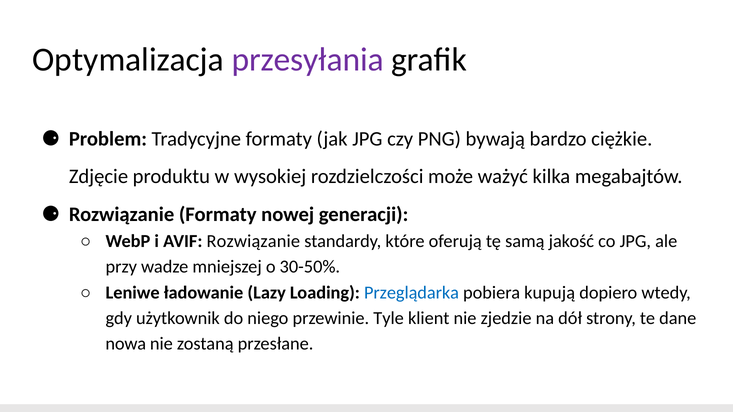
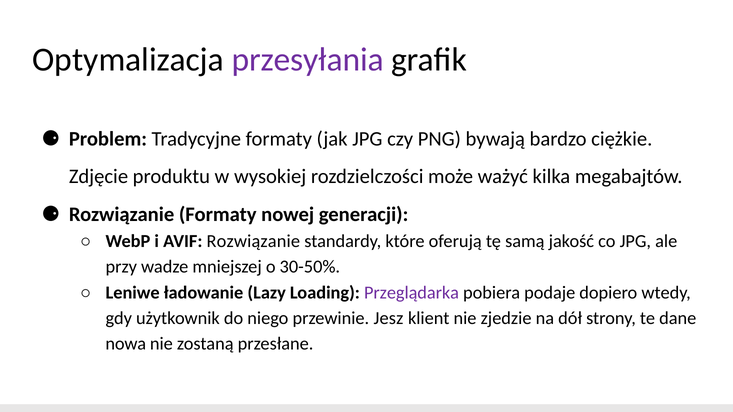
Przeglądarka colour: blue -> purple (412, 293)
kupują: kupują -> podaje (550, 293)
Tyle: Tyle -> Jesz (389, 318)
